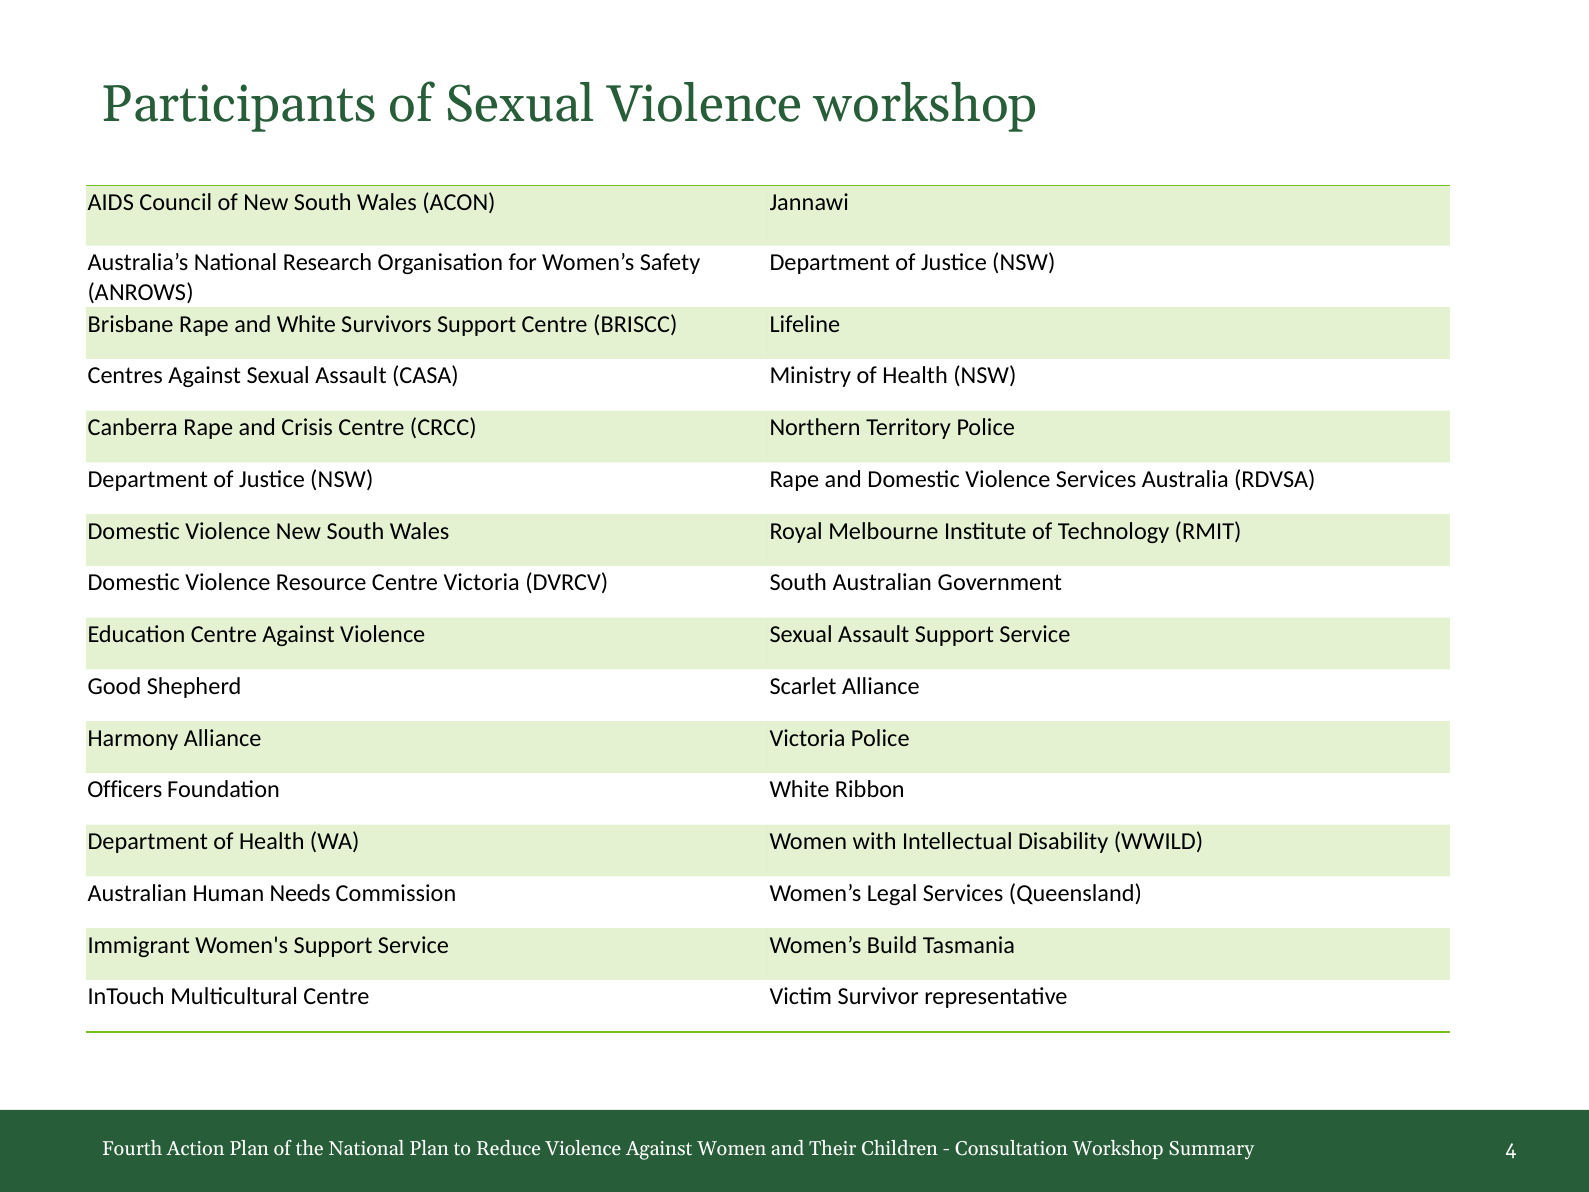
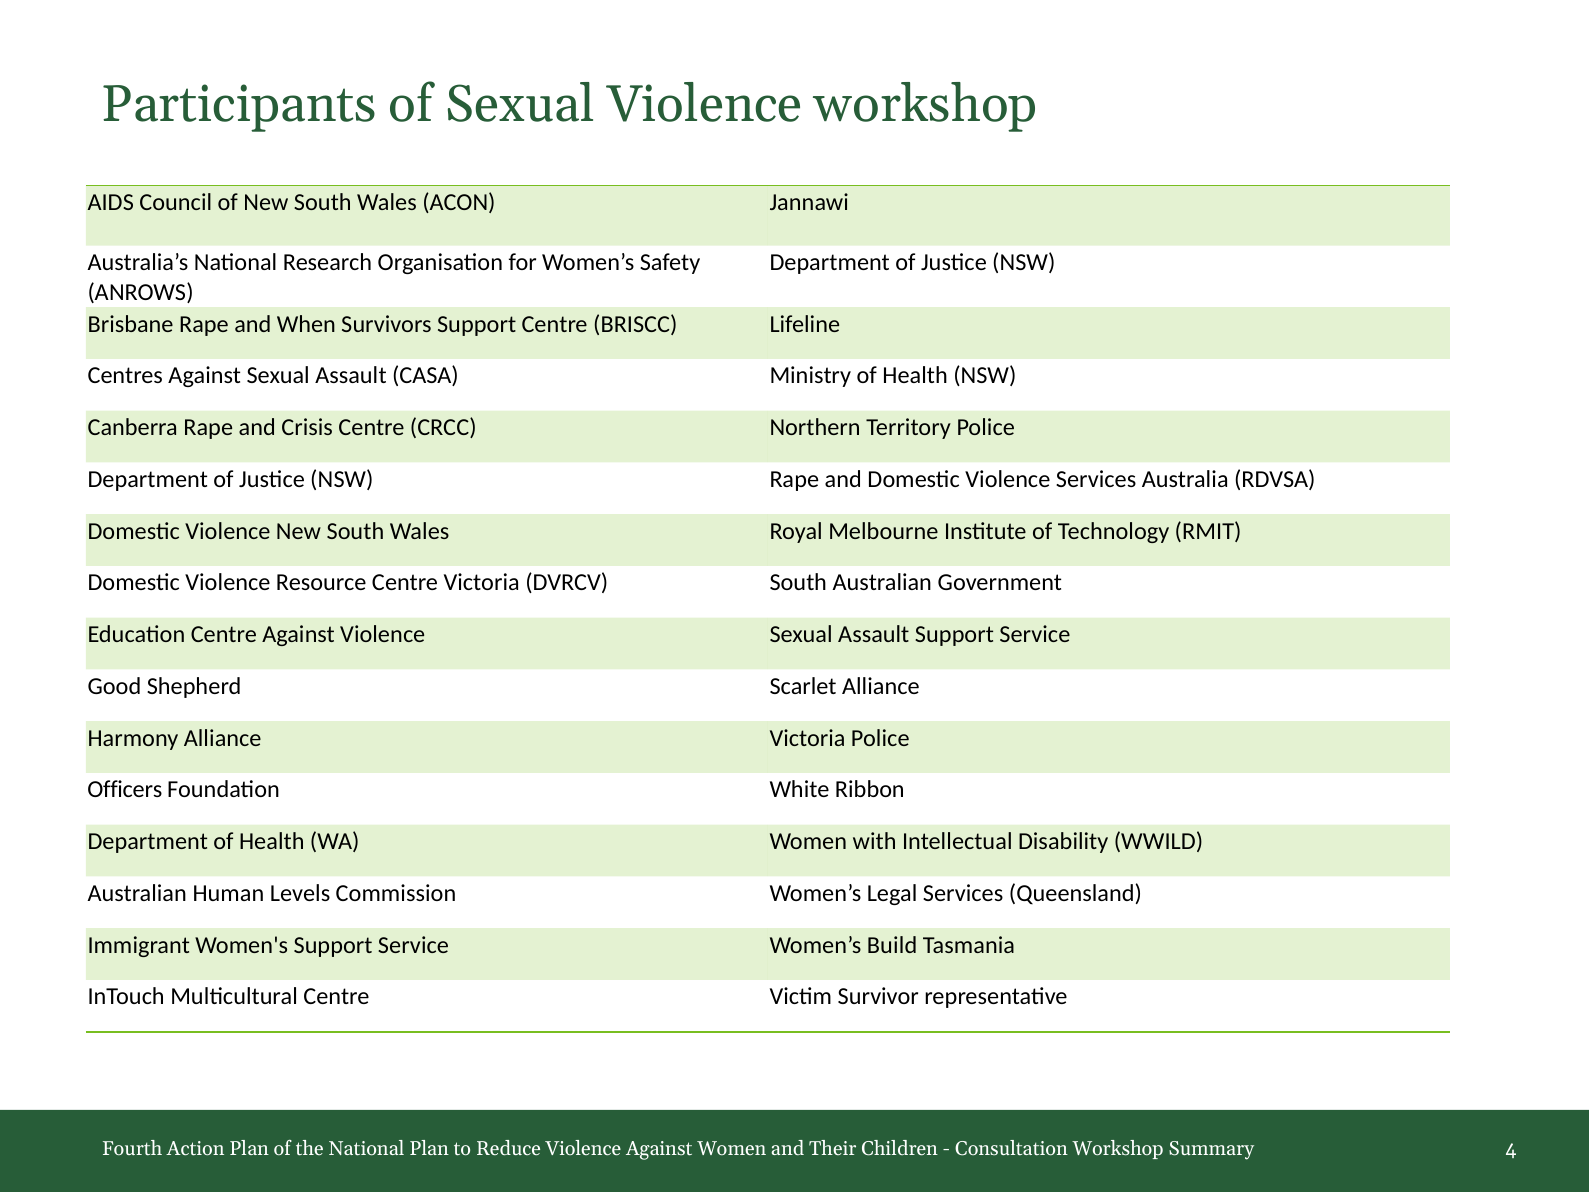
and White: White -> When (306, 324)
Needs: Needs -> Levels (300, 893)
